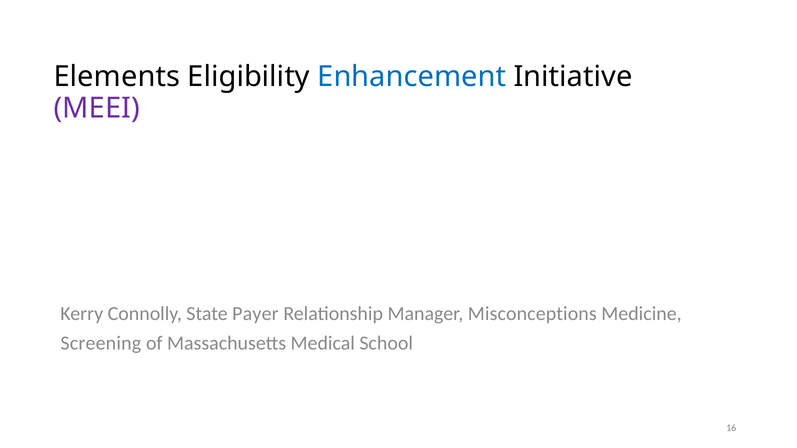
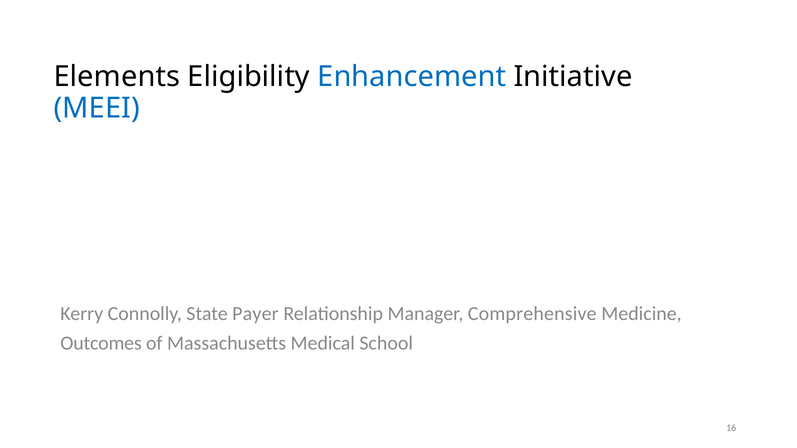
MEEI colour: purple -> blue (97, 108)
Misconceptions: Misconceptions -> Comprehensive (532, 314)
Screening: Screening -> Outcomes (101, 343)
